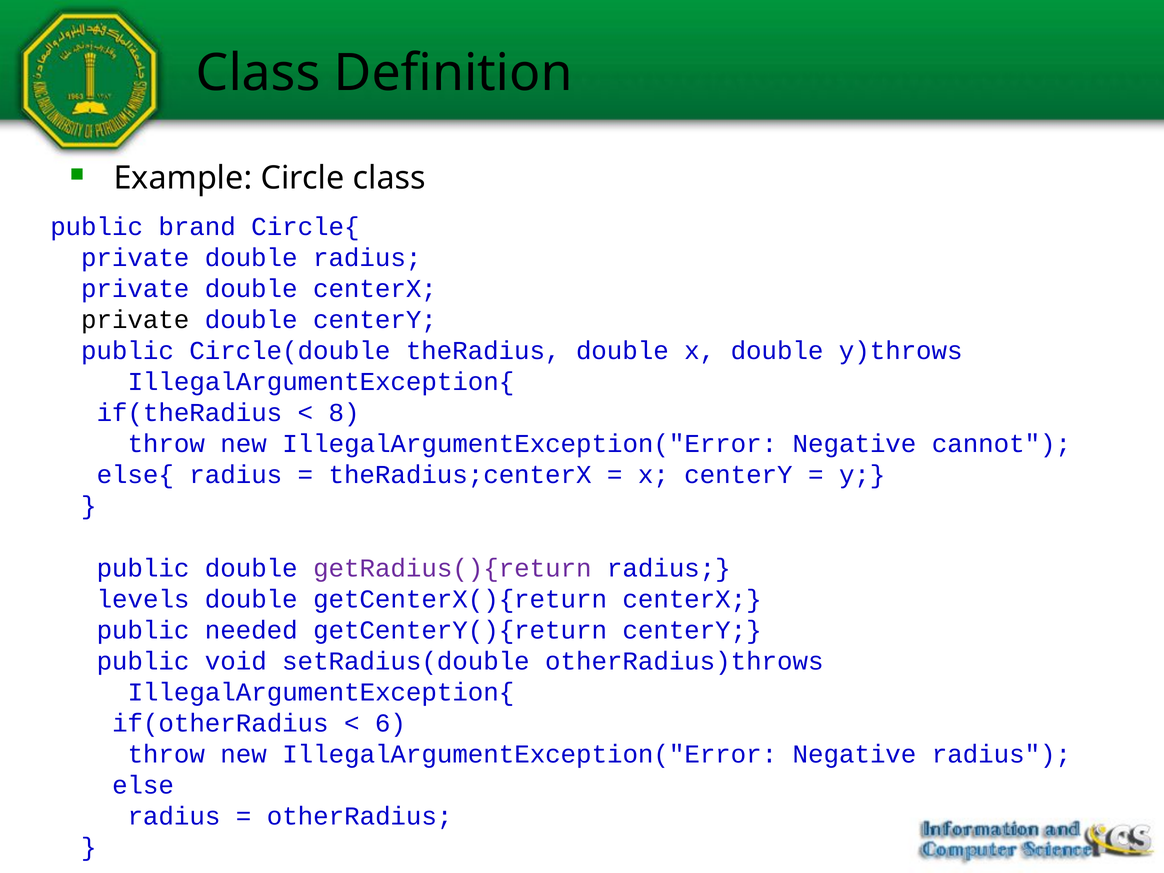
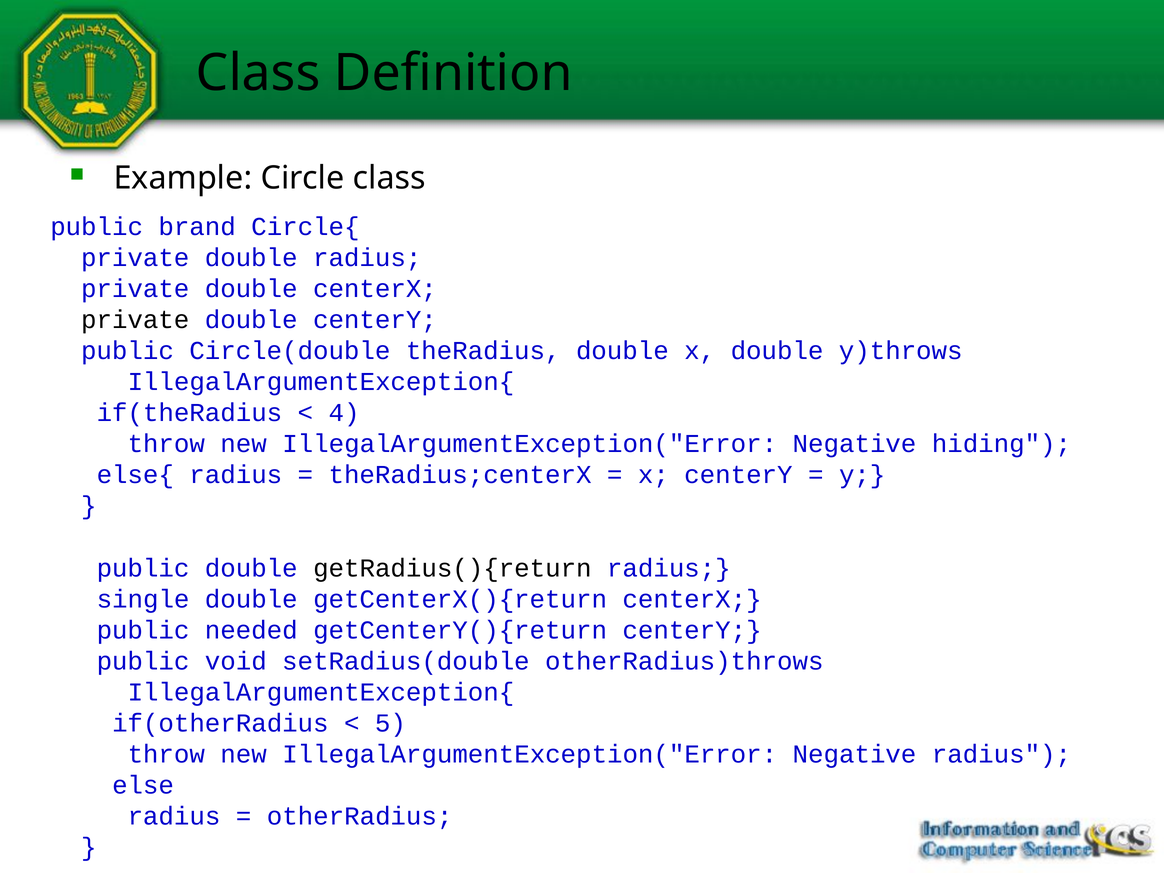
8: 8 -> 4 (344, 413)
cannot: cannot -> hiding (1001, 444)
getRadius(){return colour: purple -> black (452, 568)
levels: levels -> single (143, 599)
6: 6 -> 5 (390, 723)
